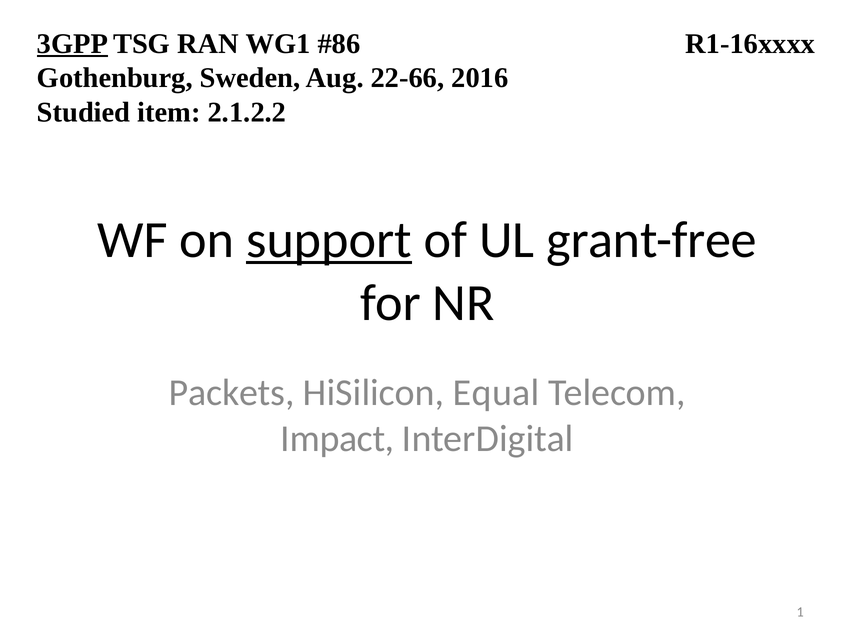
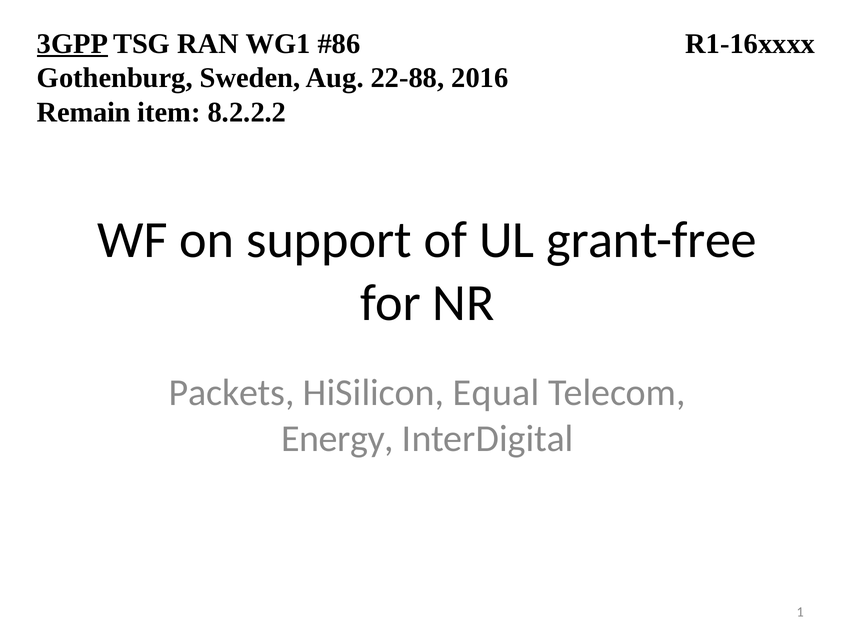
22-66: 22-66 -> 22-88 (408, 78)
Studied: Studied -> Remain (84, 112)
2.1.2.2: 2.1.2.2 -> 8.2.2.2 (247, 112)
support underline: present -> none (329, 240)
Impact: Impact -> Energy (337, 439)
